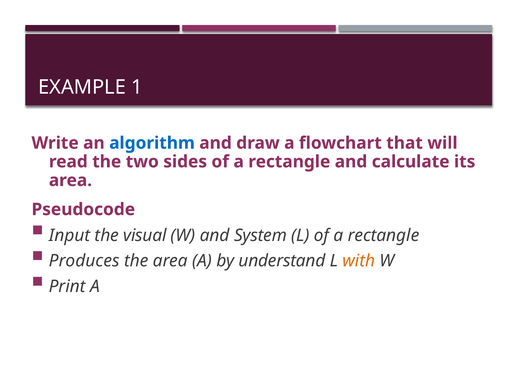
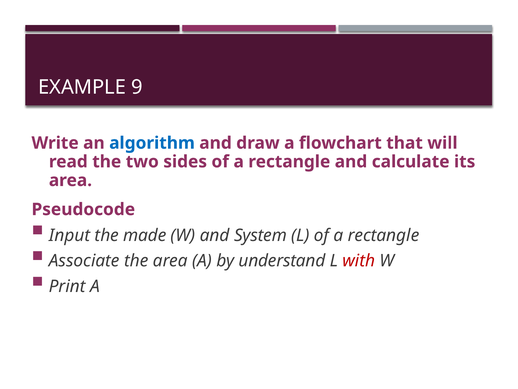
1: 1 -> 9 (137, 87)
visual: visual -> made (145, 235)
Produces: Produces -> Associate (84, 261)
with colour: orange -> red (359, 261)
